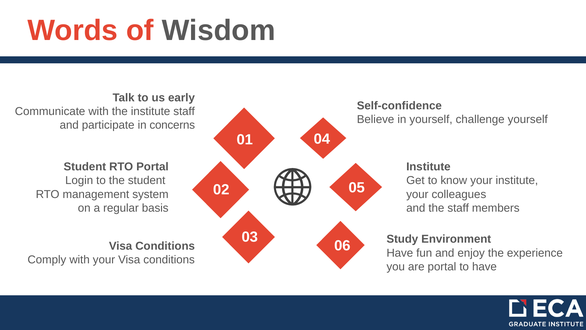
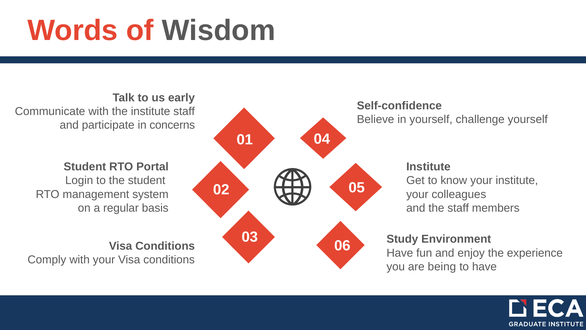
are portal: portal -> being (442, 266)
